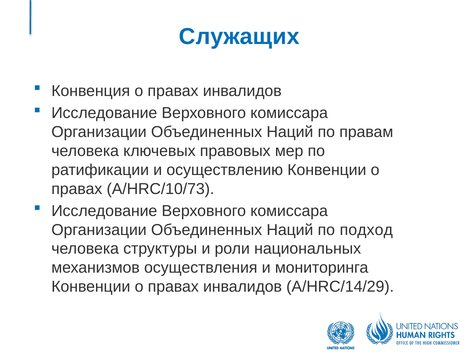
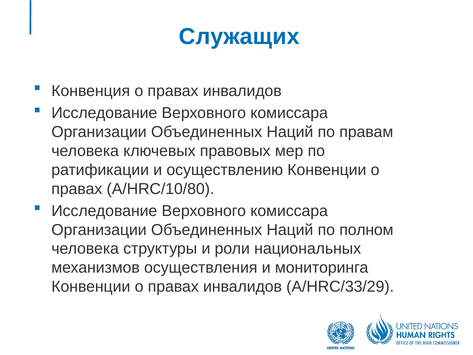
A/HRC/10/73: A/HRC/10/73 -> A/HRC/10/80 (161, 189)
подход: подход -> полном (366, 230)
A/HRC/14/29: A/HRC/14/29 -> A/HRC/33/29 (340, 286)
